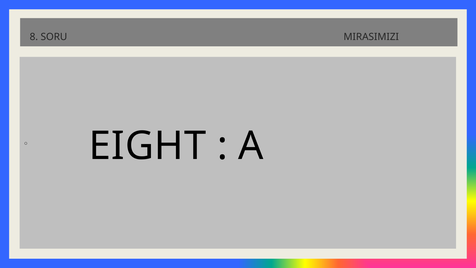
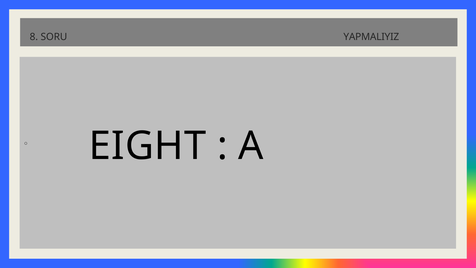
MIRASIMIZI: MIRASIMIZI -> YAPMALIYIZ (371, 37)
